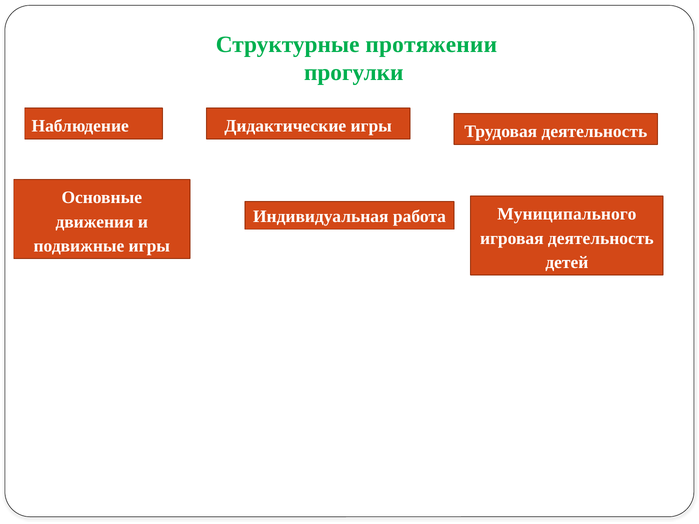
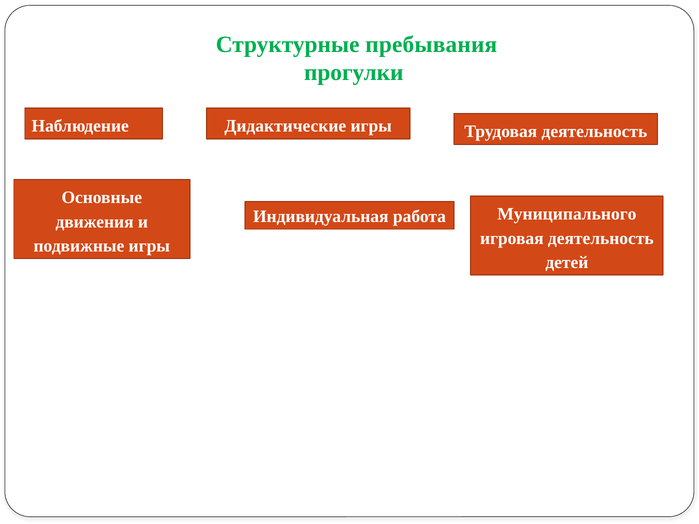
протяжении: протяжении -> пребывания (431, 44)
